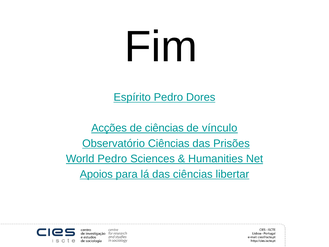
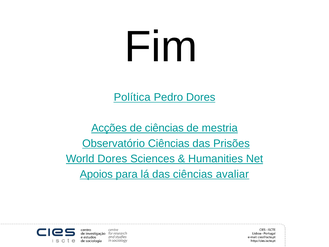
Espírito: Espírito -> Política (132, 97)
vínculo: vínculo -> mestria (220, 128)
World Pedro: Pedro -> Dores (112, 159)
libertar: libertar -> avaliar (232, 174)
